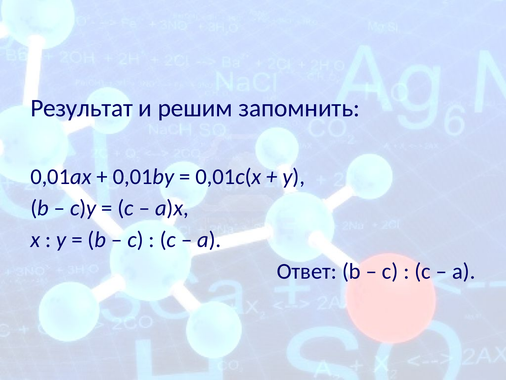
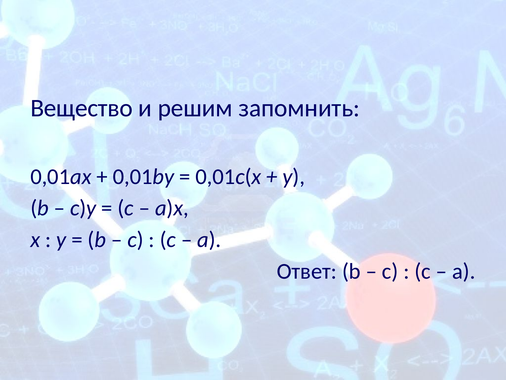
Результат: Результат -> Вещество (82, 108)
